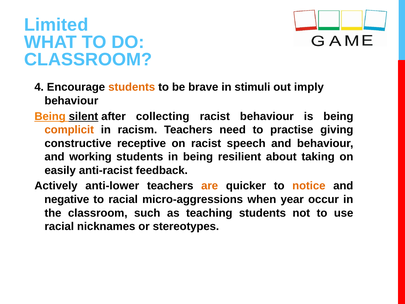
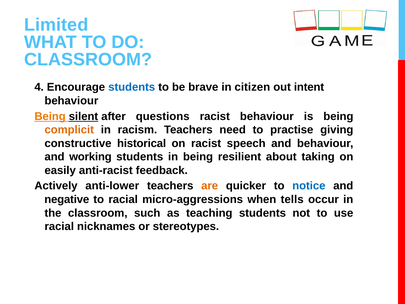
students colour: orange -> blue (132, 87)
stimuli: stimuli -> citizen (252, 87)
imply: imply -> intent (309, 87)
collecting: collecting -> questions (163, 116)
receptive: receptive -> historical (142, 143)
notice colour: orange -> blue (309, 186)
year: year -> tells (292, 199)
